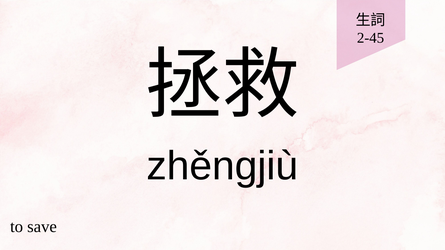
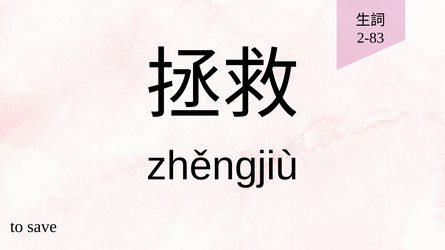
2-45: 2-45 -> 2-83 (371, 38)
